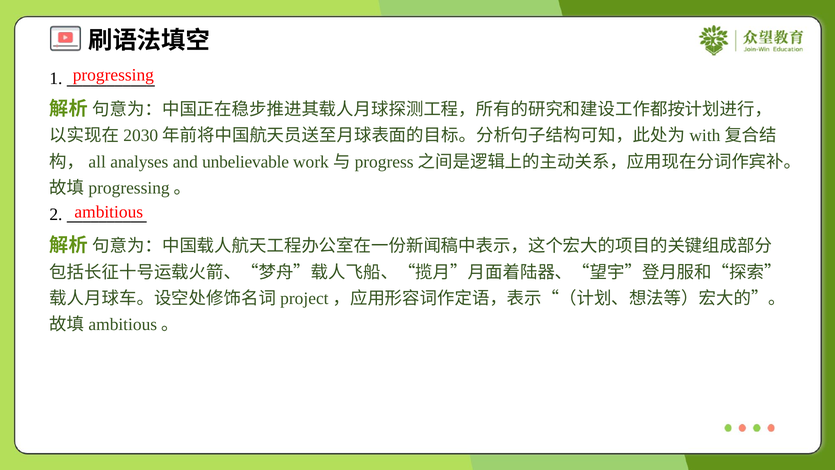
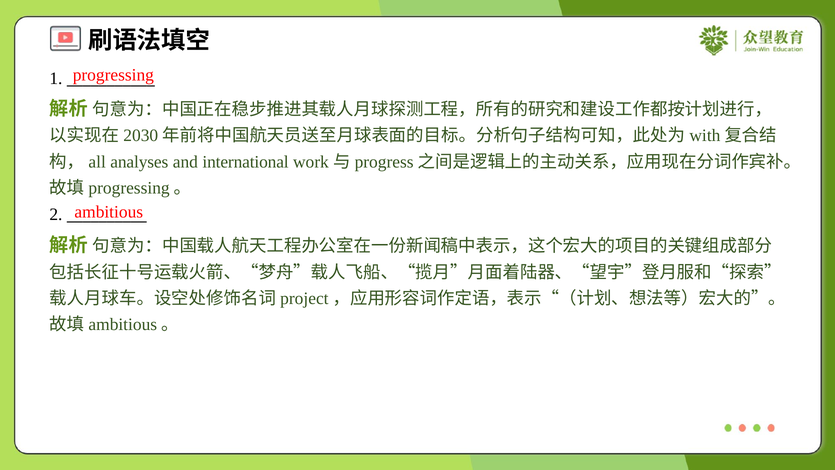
unbelievable: unbelievable -> international (246, 162)
